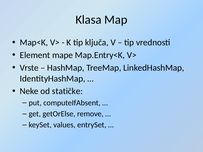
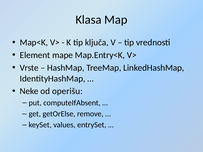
statičke: statičke -> operišu (67, 91)
